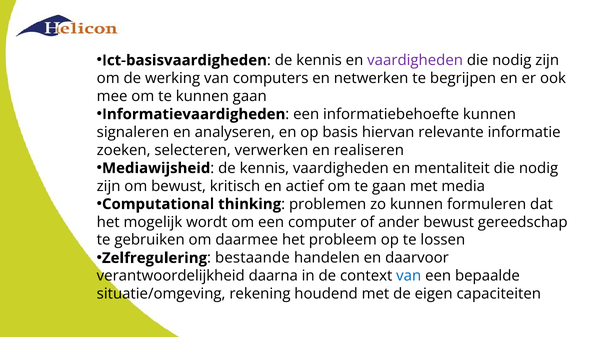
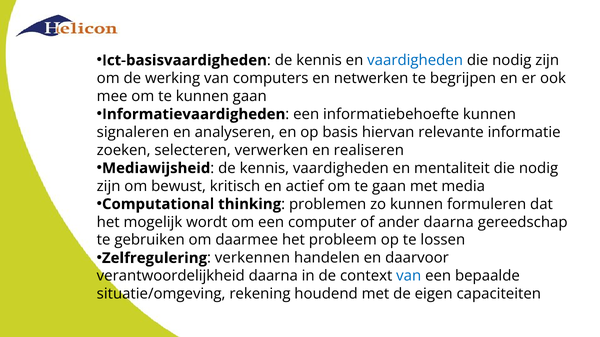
vaardigheden colour: purple -> blue (415, 60)
ander bewust: bewust -> daarna (449, 222)
bestaande: bestaande -> verkennen (252, 258)
